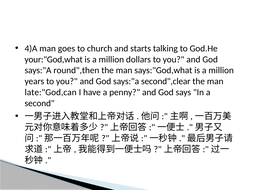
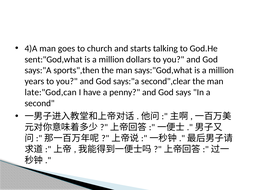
your:"God,what: your:"God,what -> sent:"God,what (54, 59)
round",then: round",then -> sports",then (76, 70)
